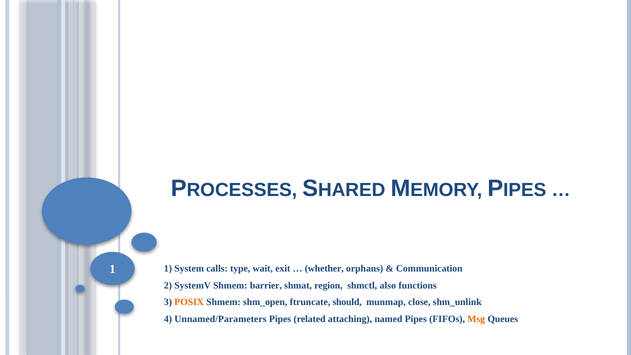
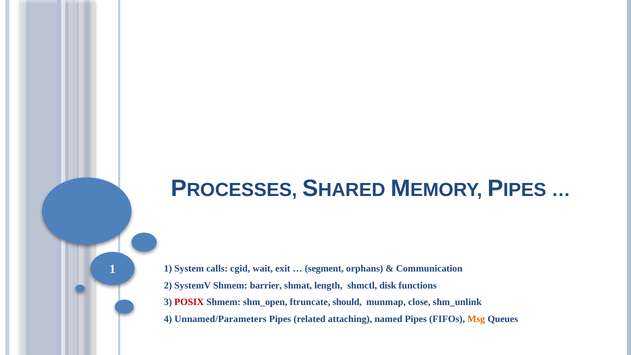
type: type -> cgid (240, 269)
whether: whether -> segment (324, 269)
region: region -> length (328, 285)
also: also -> disk (388, 285)
POSIX colour: orange -> red (189, 302)
